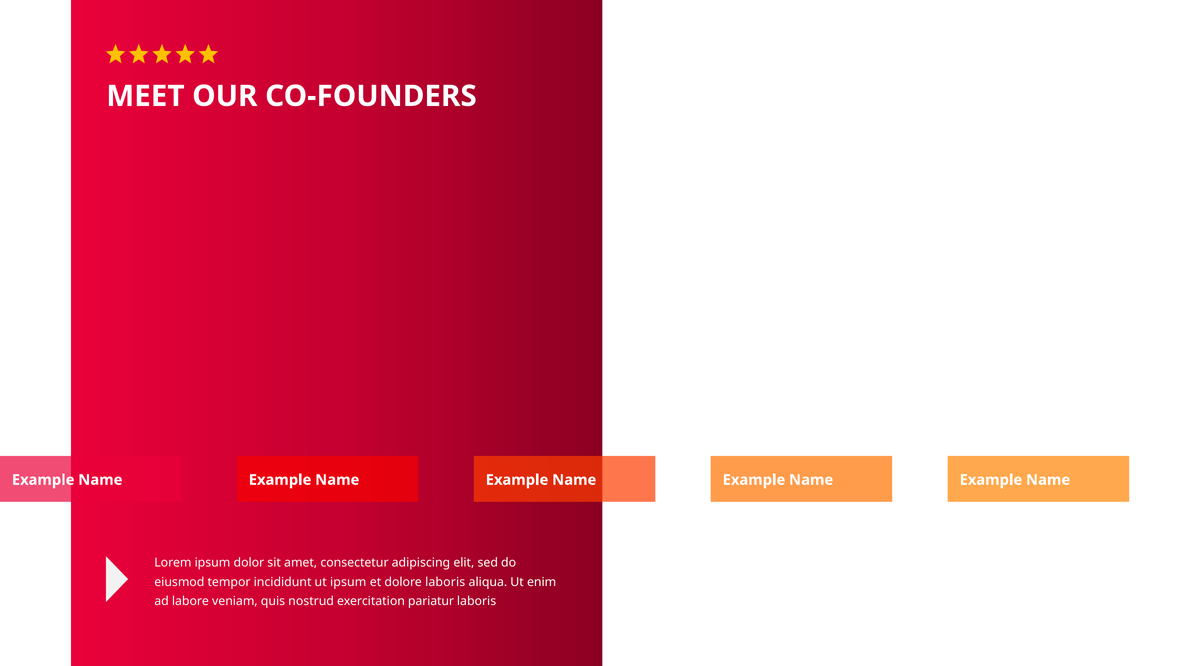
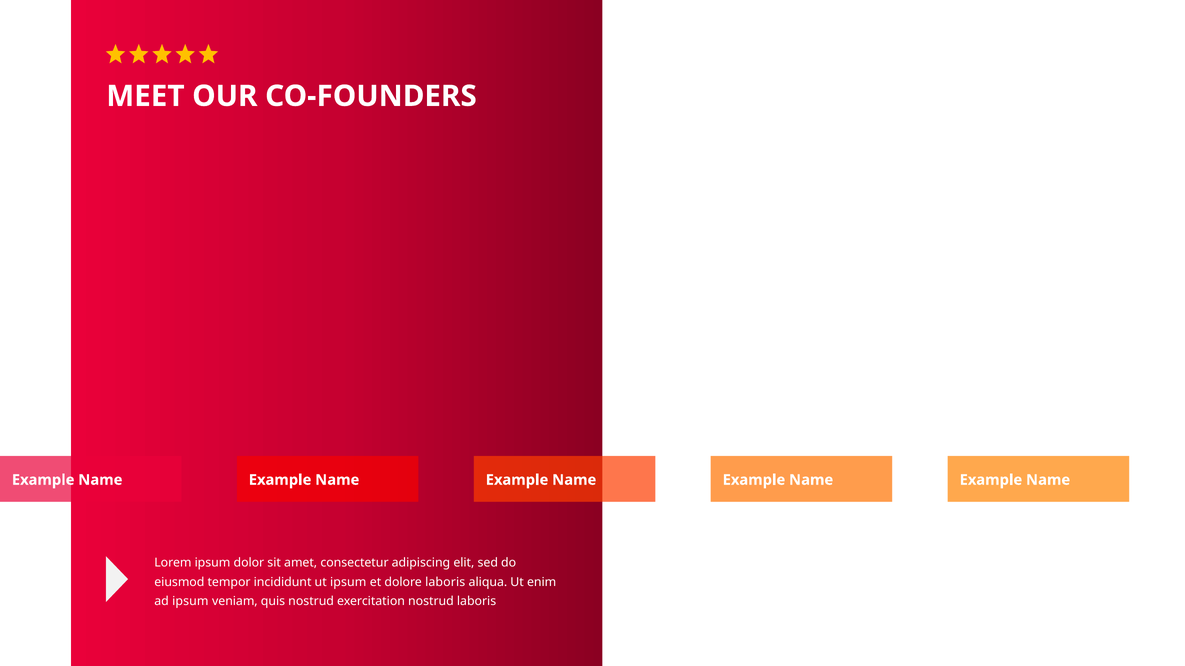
ad labore: labore -> ipsum (190, 602)
exercitation pariatur: pariatur -> nostrud (431, 602)
